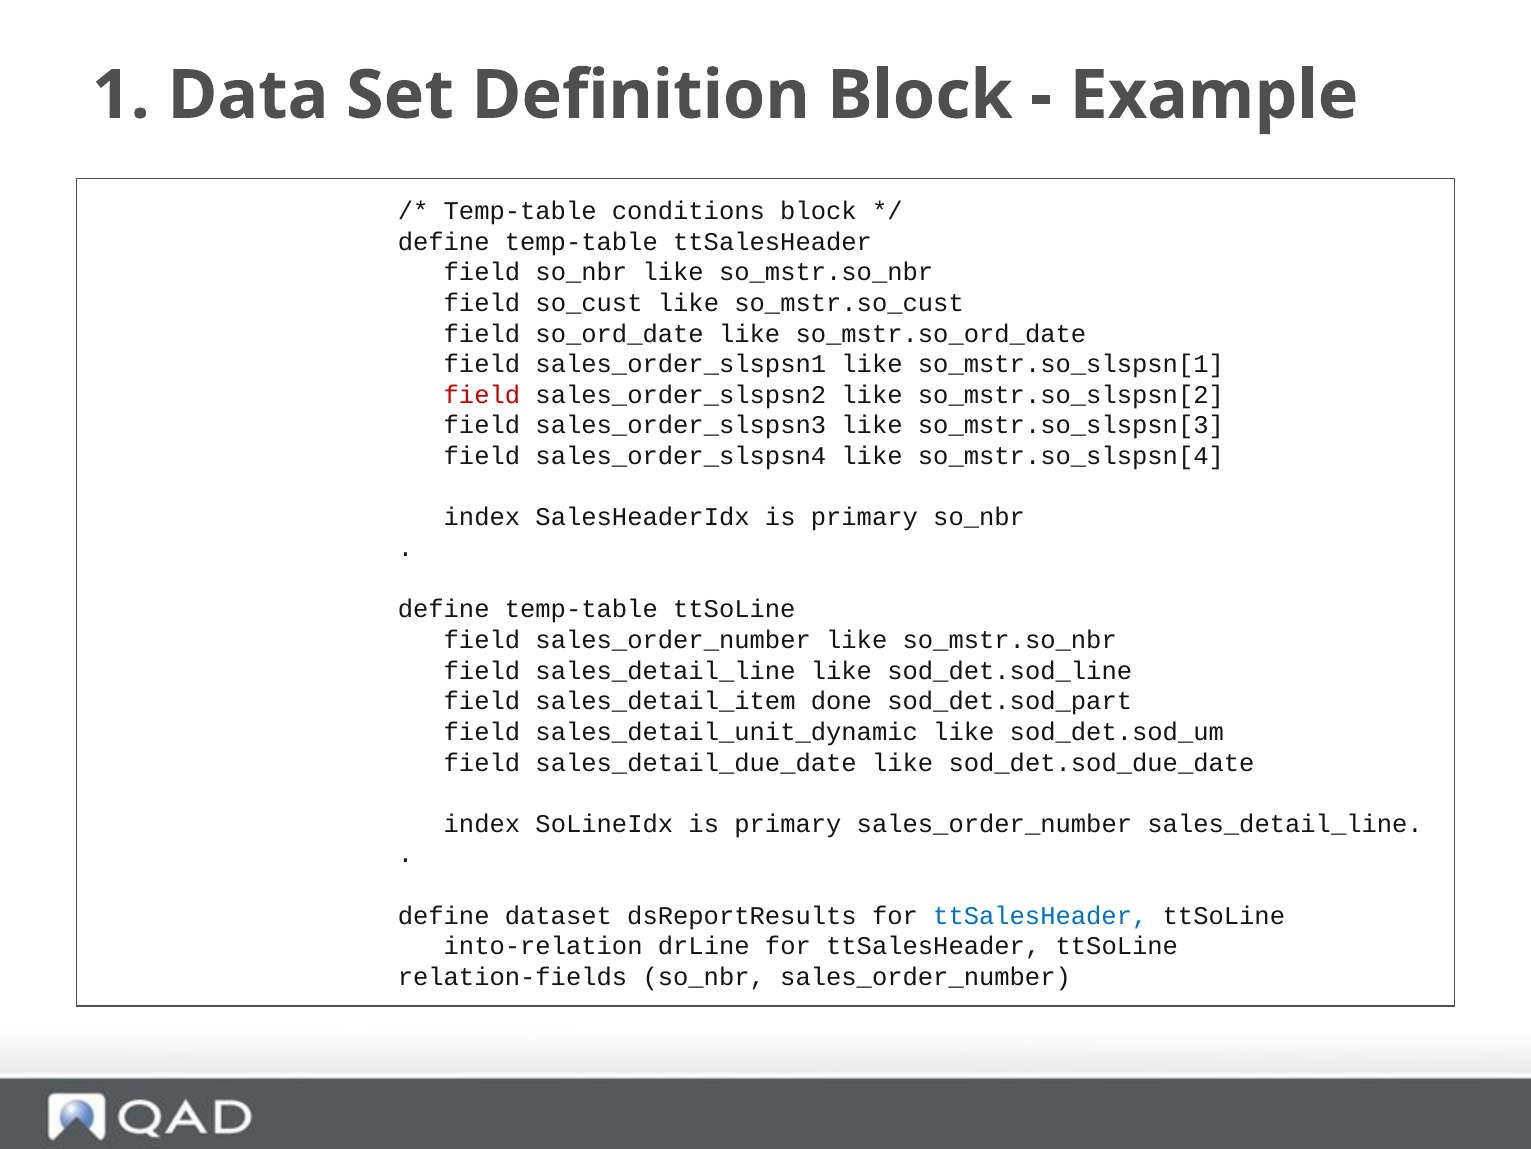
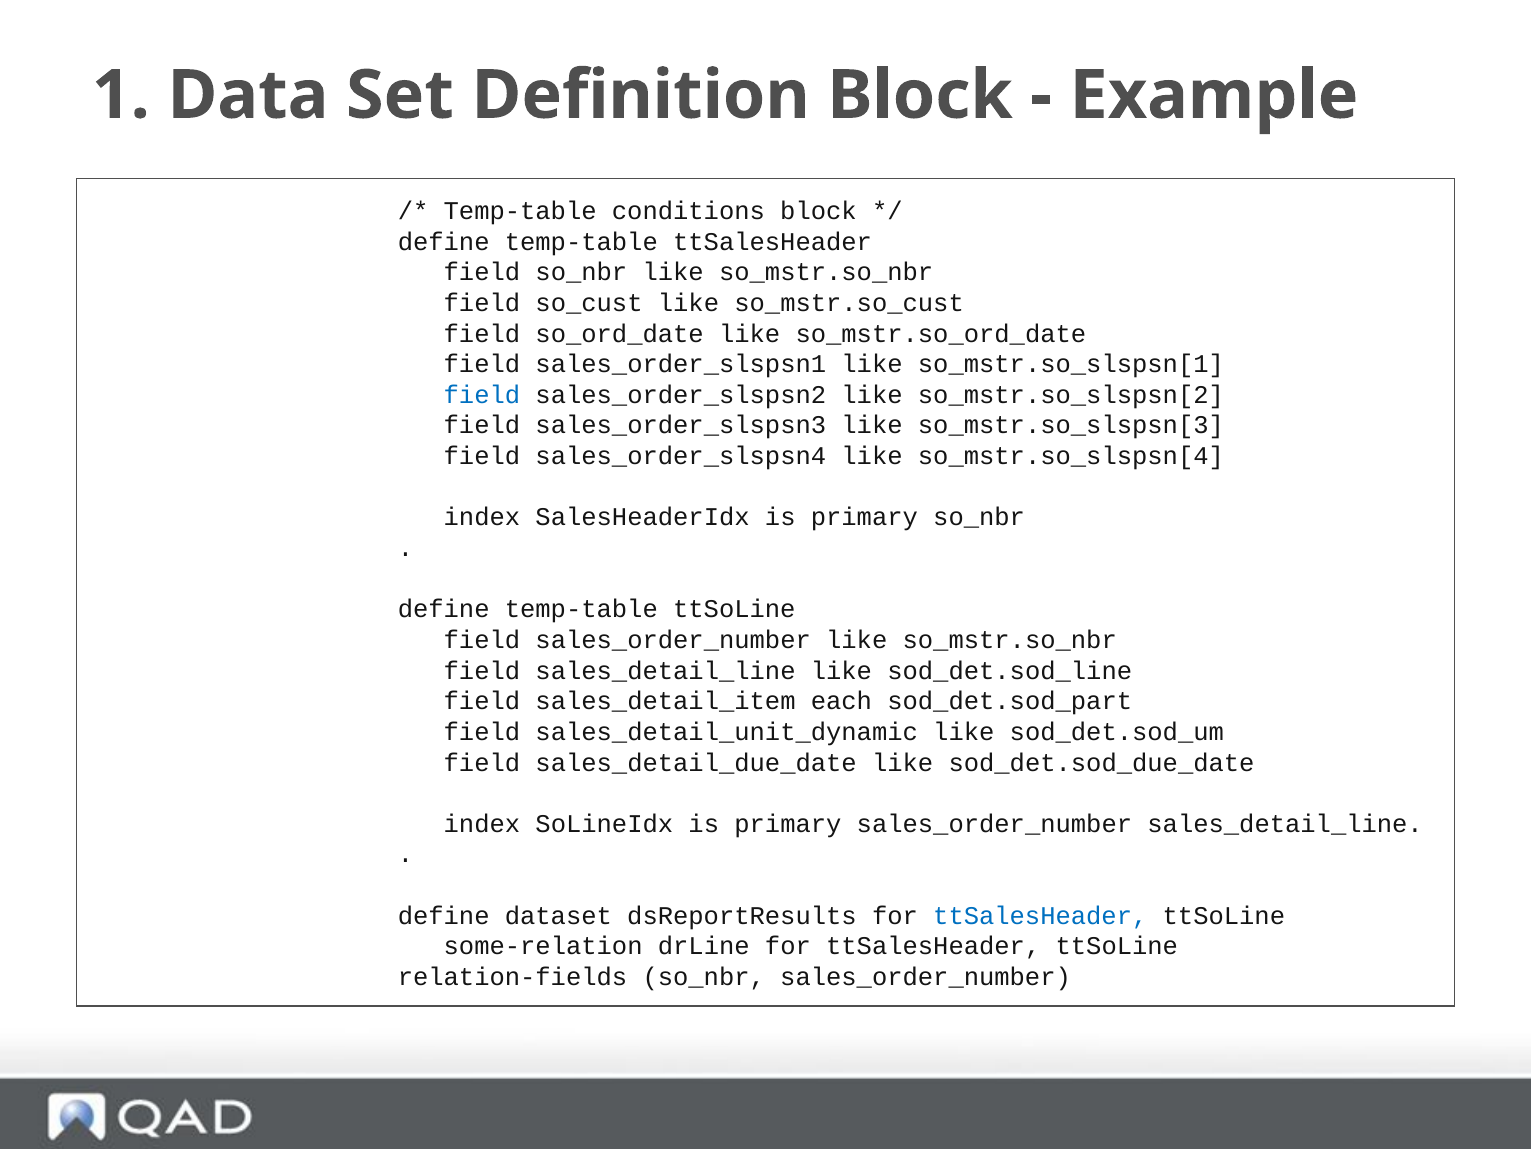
field colour: red -> blue (482, 395)
done: done -> each (841, 701)
into-relation: into-relation -> some-relation (543, 946)
